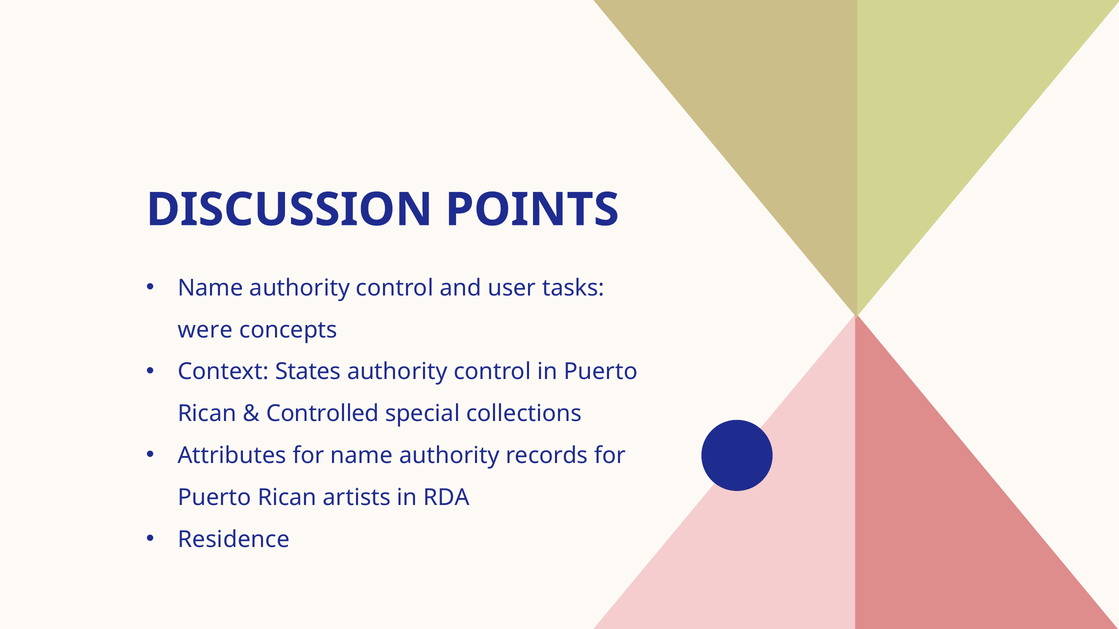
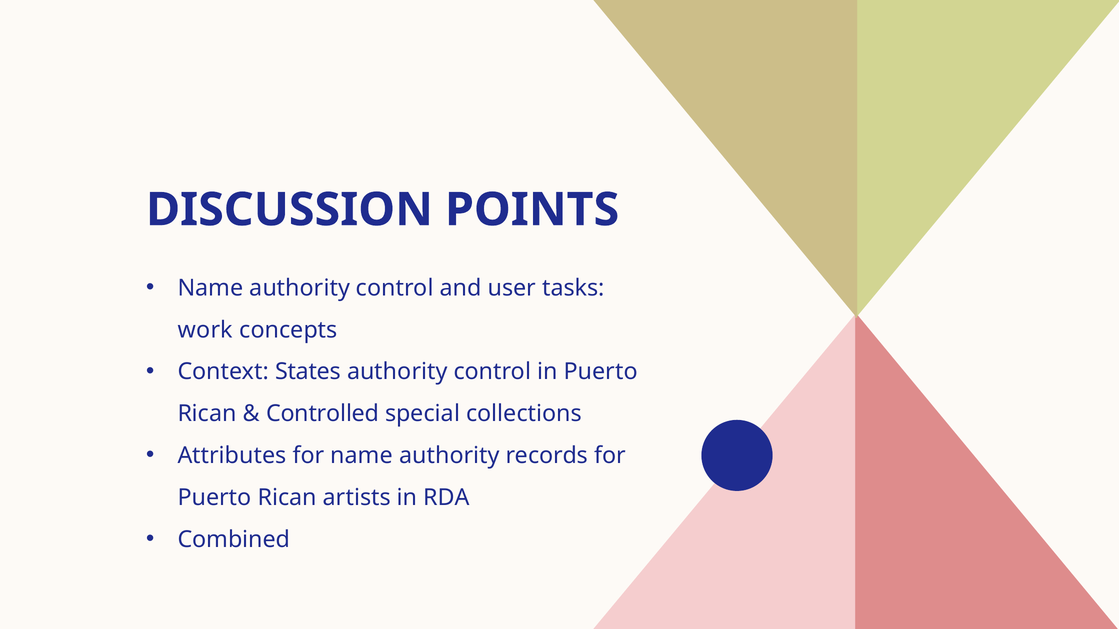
were: were -> work (205, 330)
Residence: Residence -> Combined (234, 540)
